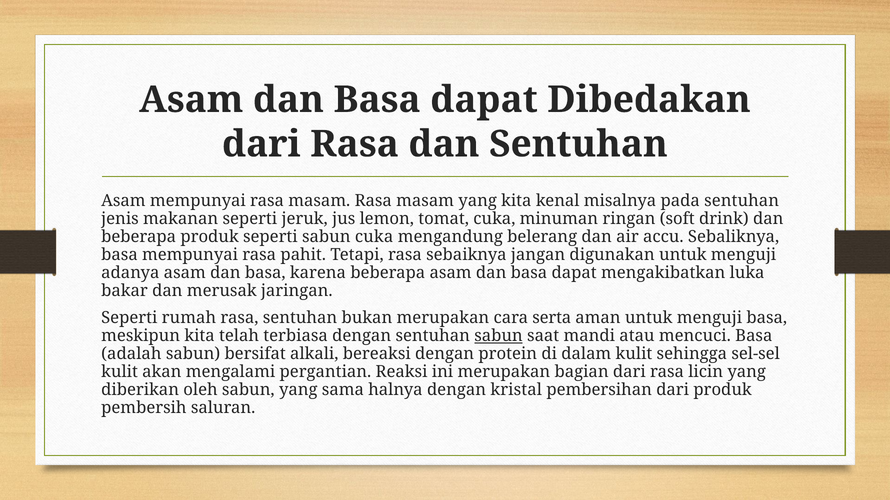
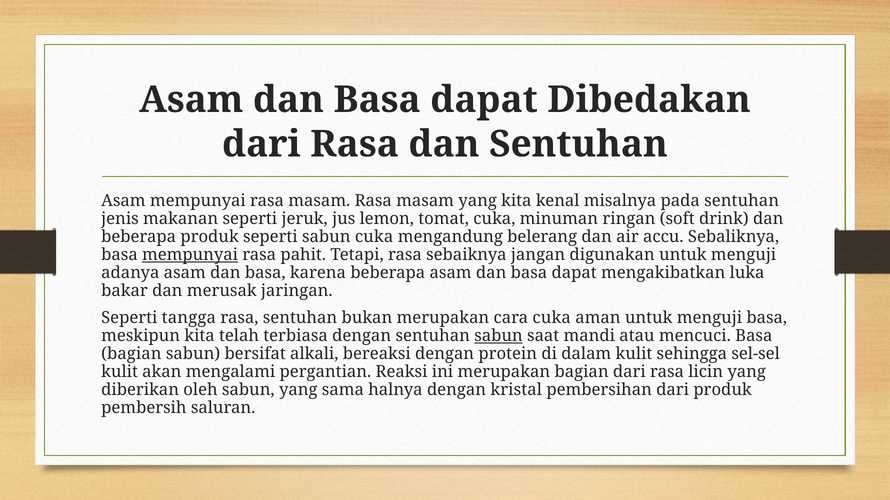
mempunyai underline: none -> present (190, 255)
rumah: rumah -> tangga (189, 318)
cara serta: serta -> cuka (552, 318)
adalah: adalah -> bagian (131, 354)
